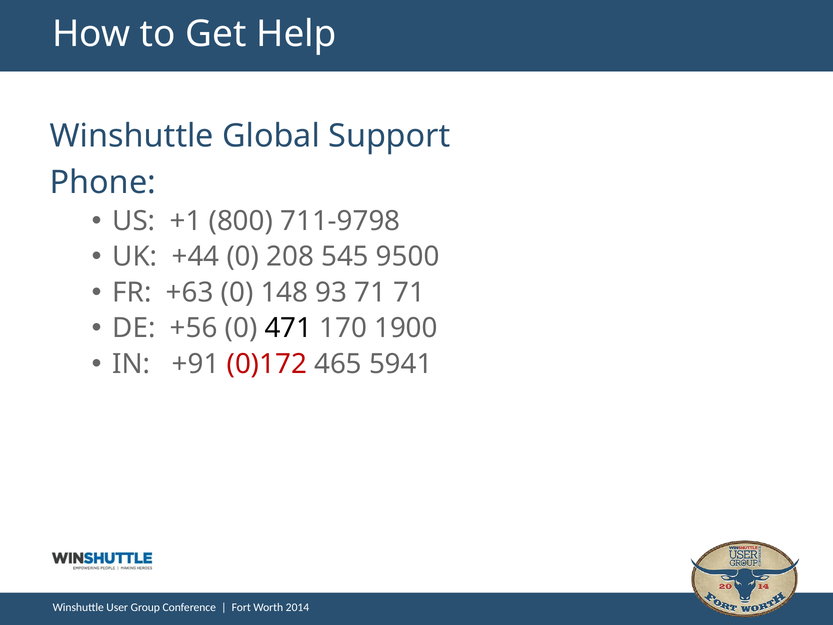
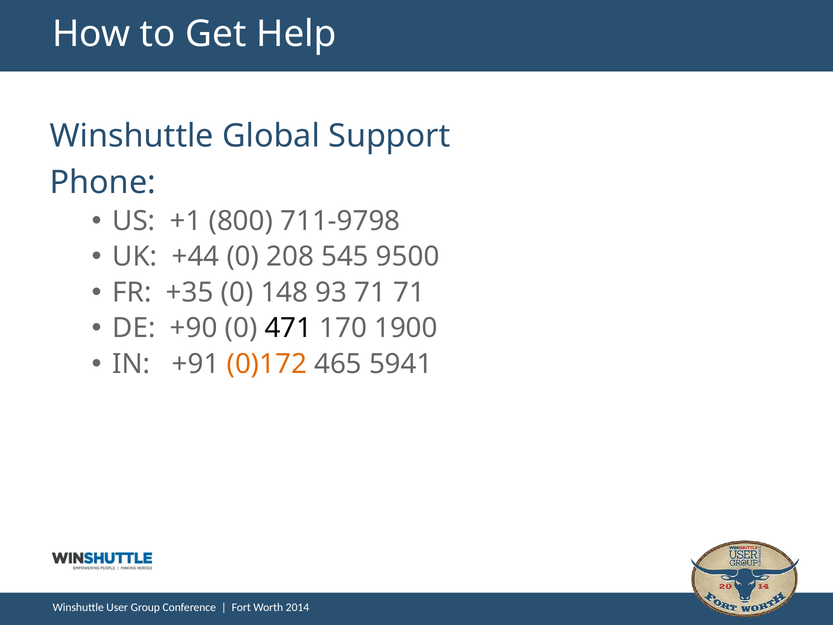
+63: +63 -> +35 (190, 292)
+56: +56 -> +90 (194, 328)
0)172 colour: red -> orange (267, 364)
